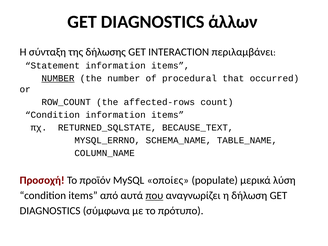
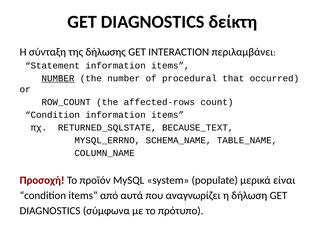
άλλων: άλλων -> δείκτη (233, 22)
οποίες: οποίες -> system (168, 180)
λύση: λύση -> είναι (284, 180)
που underline: present -> none (154, 196)
